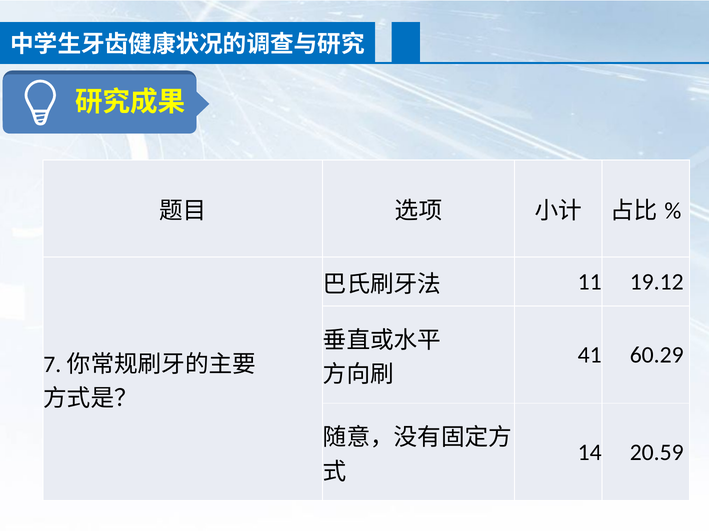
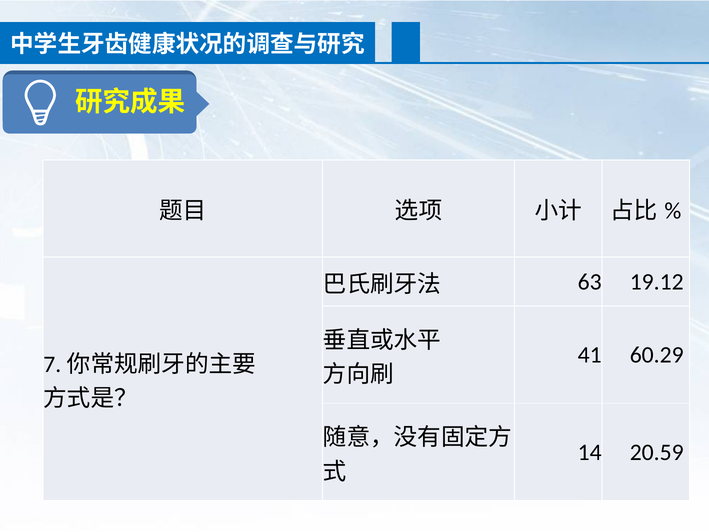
11: 11 -> 63 (590, 282)
